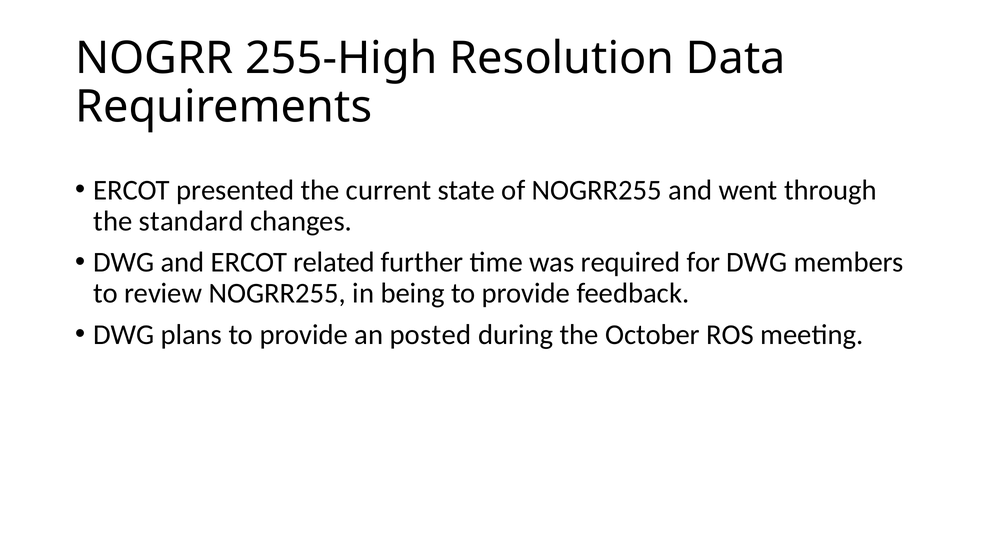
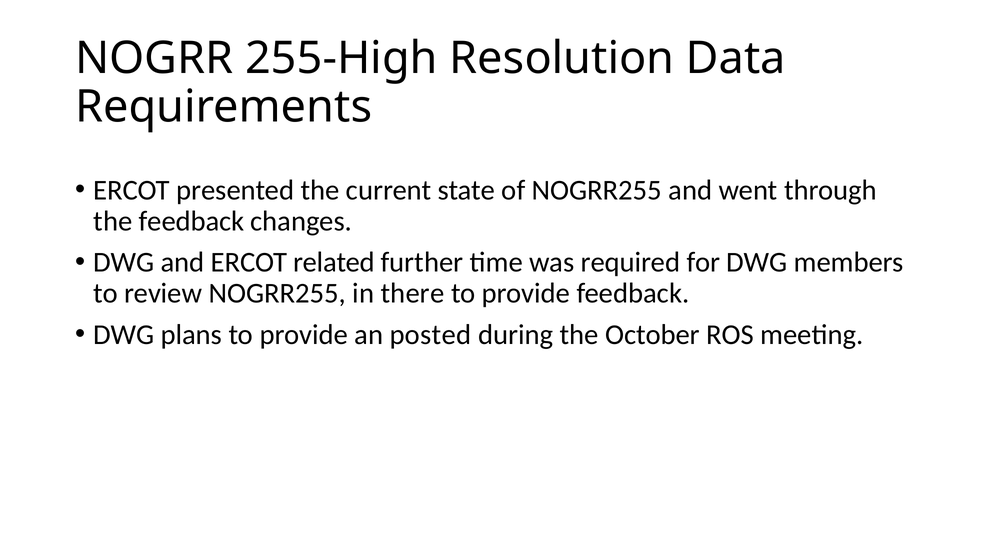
the standard: standard -> feedback (191, 221)
being: being -> there (412, 293)
